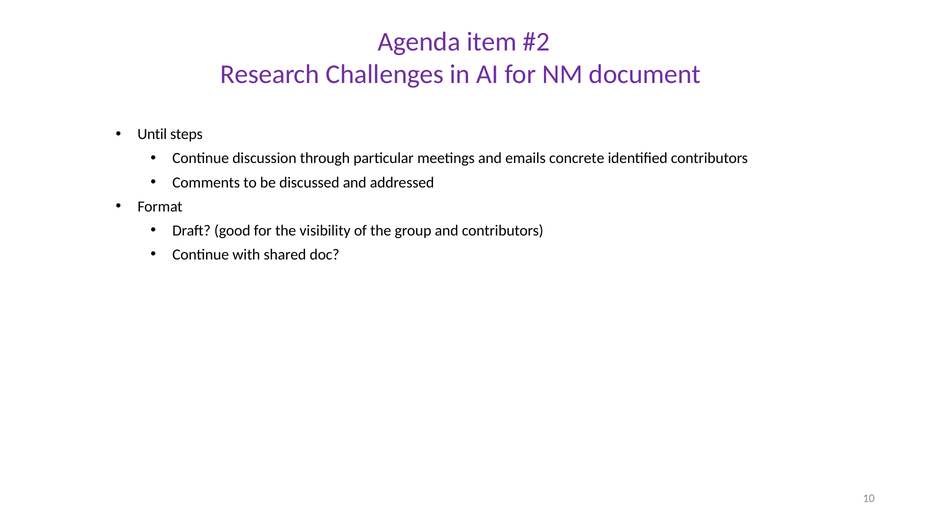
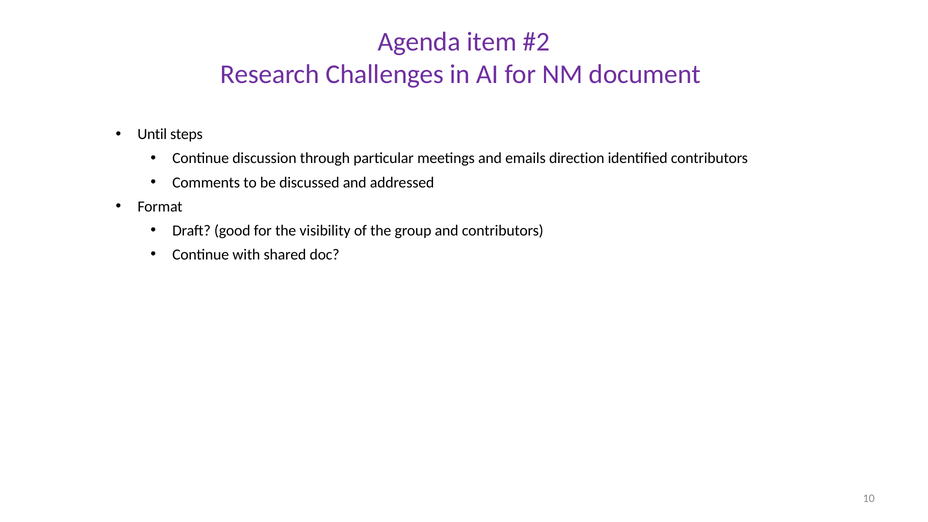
concrete: concrete -> direction (577, 158)
